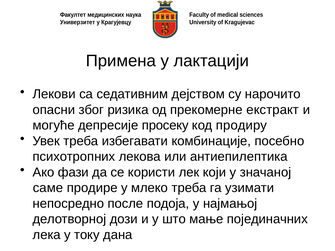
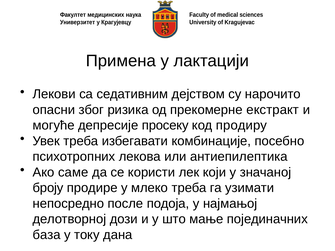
фази: фази -> саме (73, 172)
саме: саме -> броју (48, 188)
лека: лека -> база (47, 235)
